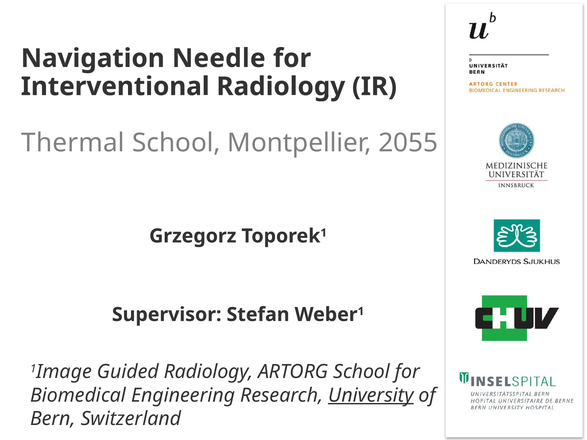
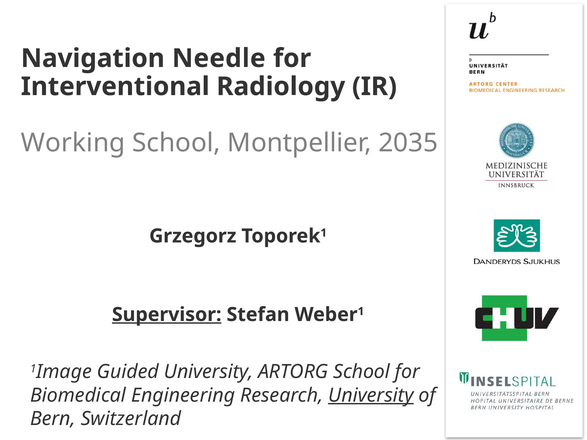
Thermal: Thermal -> Working (73, 143)
2055: 2055 -> 2035 (408, 143)
Supervisor underline: none -> present (167, 315)
Guided Radiology: Radiology -> University (209, 372)
